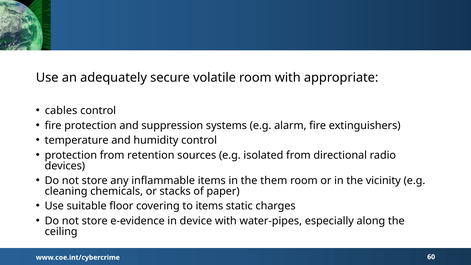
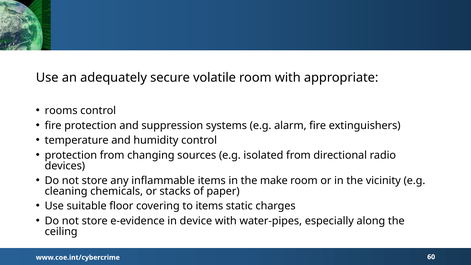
cables: cables -> rooms (61, 111)
retention: retention -> changing (151, 155)
them: them -> make (274, 181)
